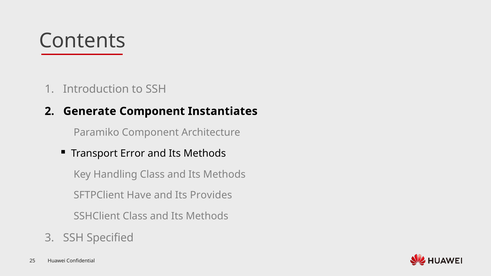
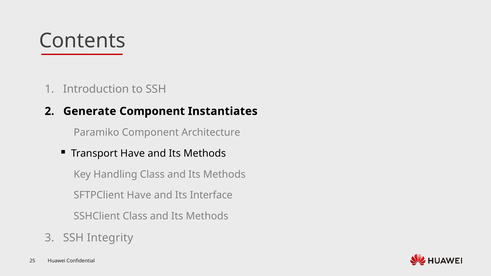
Transport Error: Error -> Have (133, 154)
Provides: Provides -> Interface (211, 195)
Specified: Specified -> Integrity (110, 238)
